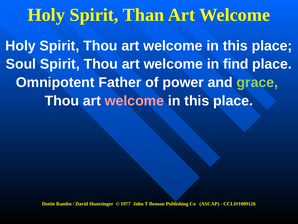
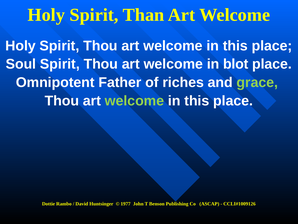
find: find -> blot (236, 64)
power: power -> riches (183, 82)
welcome colour: pink -> light green (134, 101)
